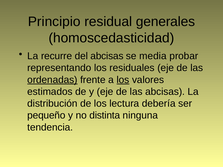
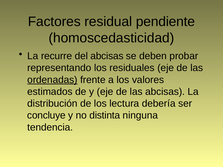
Principio: Principio -> Factores (54, 22)
generales: generales -> pendiente (165, 22)
media: media -> deben (153, 56)
los underline: present -> none (123, 80)
pequeño: pequeño -> concluye (46, 116)
